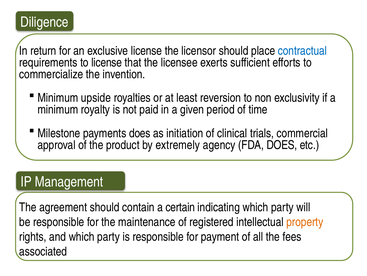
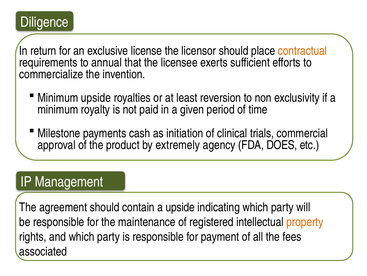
contractual colour: blue -> orange (302, 51)
to license: license -> annual (107, 62)
payments does: does -> cash (140, 133)
a certain: certain -> upside (180, 207)
